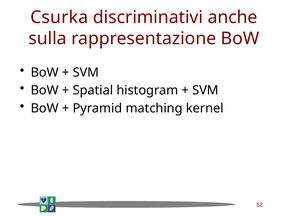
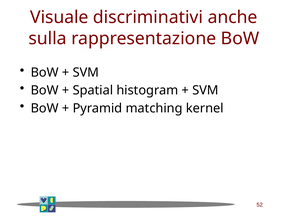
Csurka: Csurka -> Visuale (59, 17)
